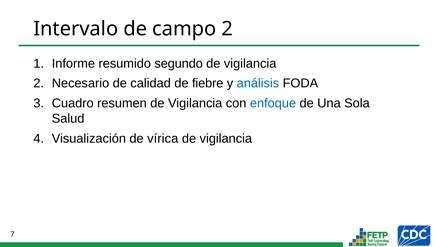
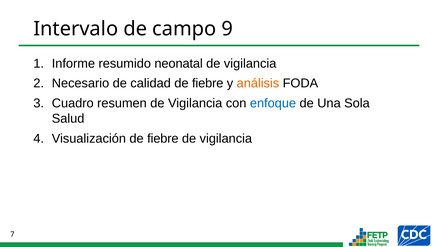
campo 2: 2 -> 9 (227, 29)
segundo: segundo -> neonatal (179, 63)
análisis colour: blue -> orange (258, 83)
Visualización de vírica: vírica -> fiebre (163, 138)
